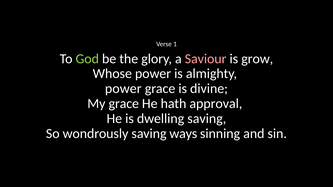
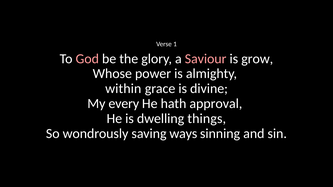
God colour: light green -> pink (87, 59)
power: power -> within (123, 89)
My grace: grace -> every (124, 104)
dwelling saving: saving -> things (207, 119)
